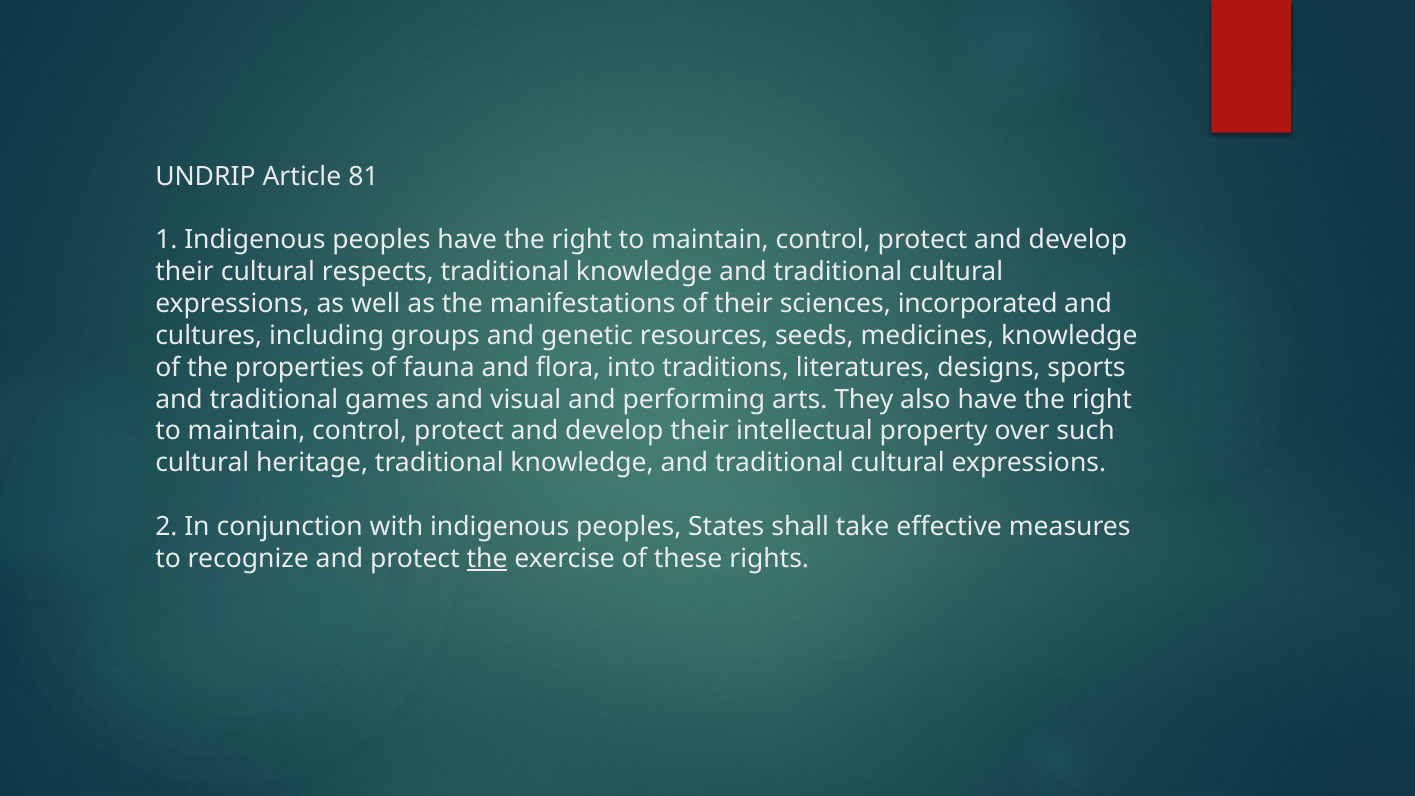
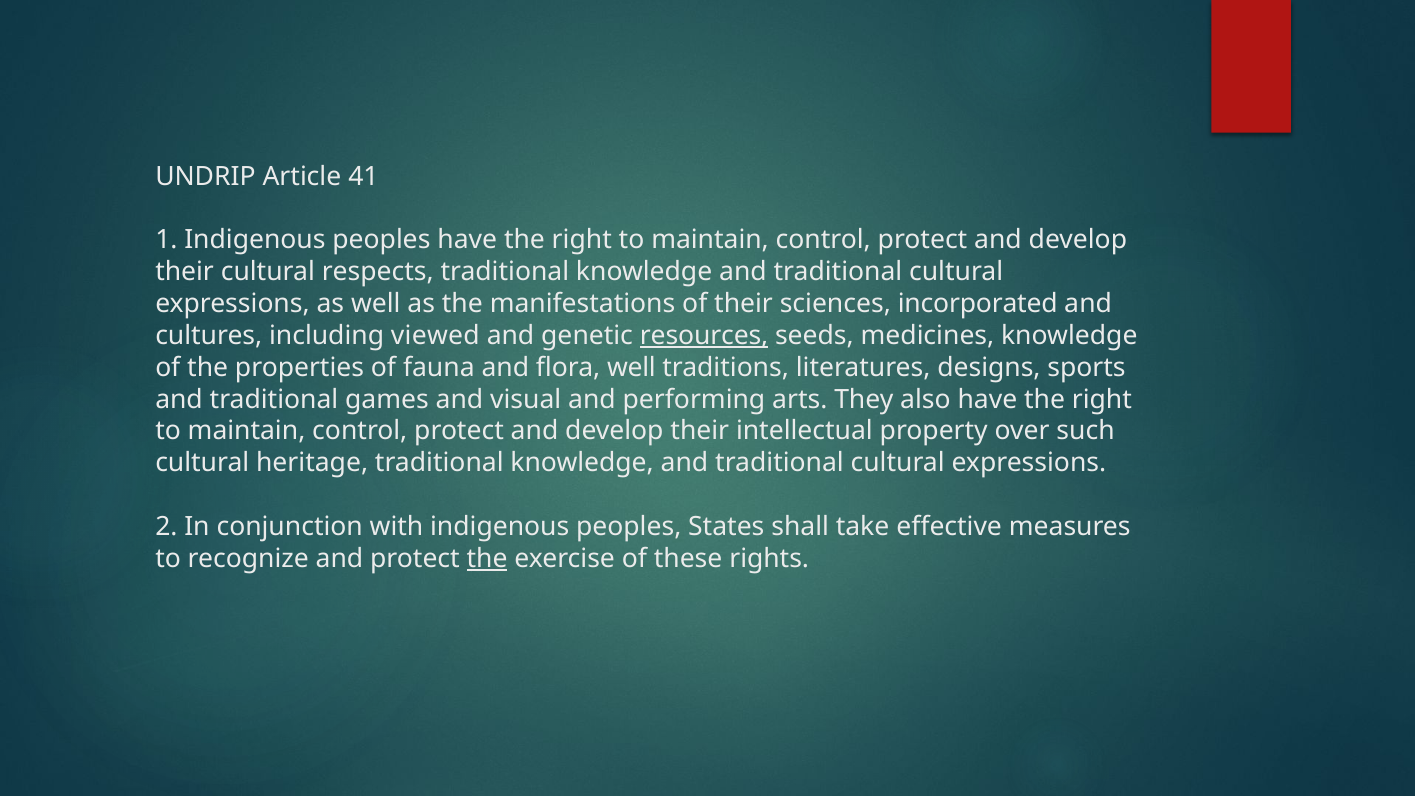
81: 81 -> 41 (363, 177)
groups: groups -> viewed (435, 336)
resources underline: none -> present (704, 336)
flora into: into -> well (631, 368)
